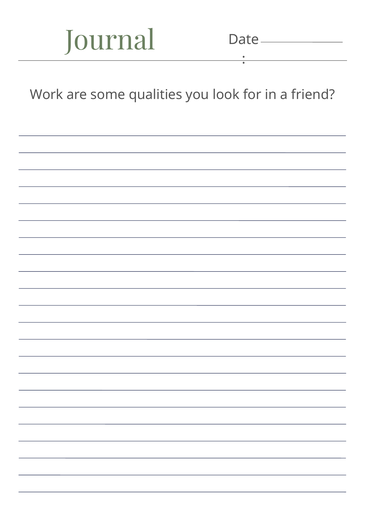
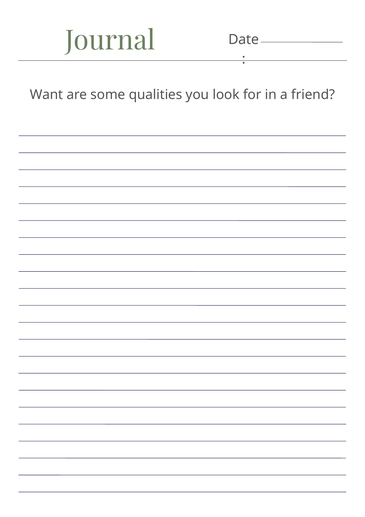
Work: Work -> Want (46, 95)
